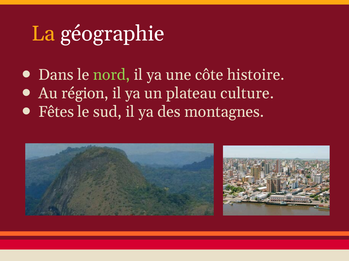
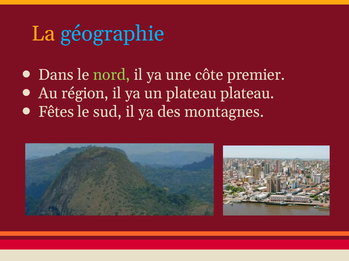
géographie colour: white -> light blue (112, 34)
histoire: histoire -> premier (256, 75)
plateau culture: culture -> plateau (247, 94)
